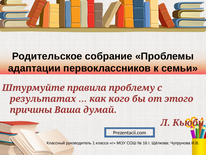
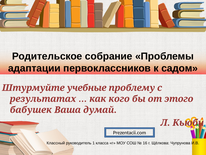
семьи: семьи -> садом (180, 68)
правила: правила -> учебные (87, 88)
причины: причины -> бабушек (31, 110)
